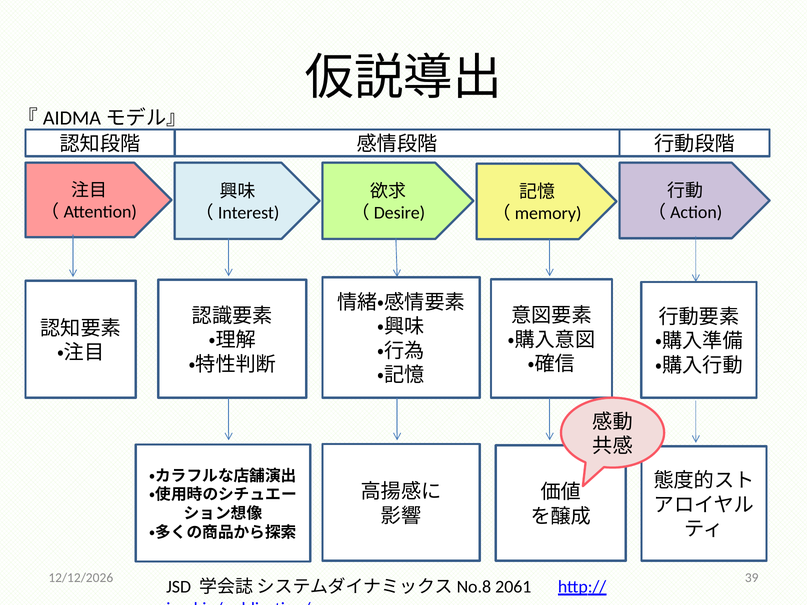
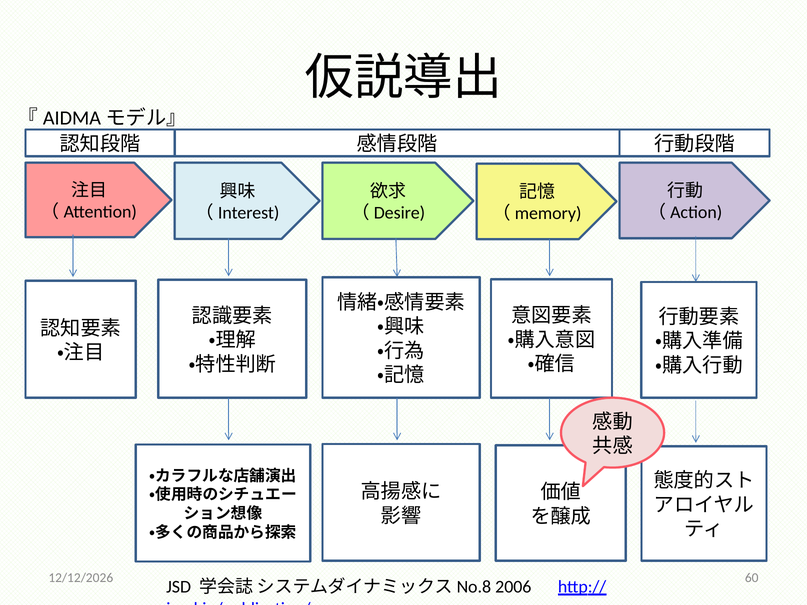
39: 39 -> 60 (752, 578)
2061: 2061 -> 2006 (513, 587)
